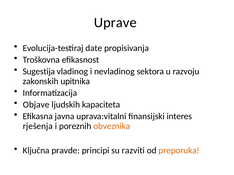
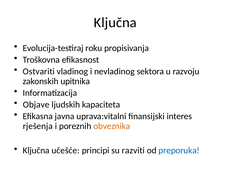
Uprave: Uprave -> Ključna (115, 23)
date: date -> roku (94, 48)
Sugestija: Sugestija -> Ostvariti (39, 72)
pravde: pravde -> učešće (66, 151)
preporuka colour: orange -> blue (179, 151)
